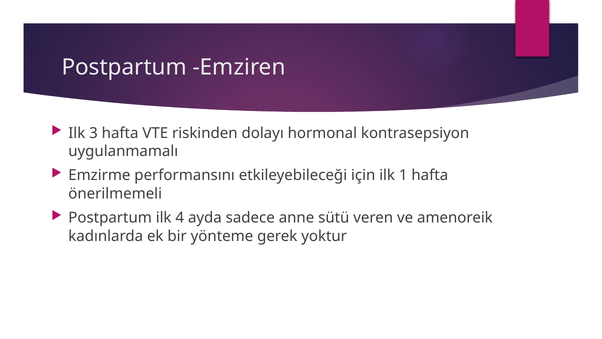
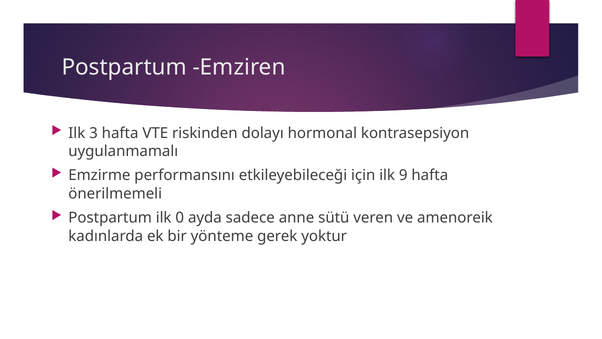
1: 1 -> 9 (403, 175)
4: 4 -> 0 (180, 218)
